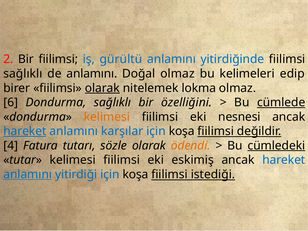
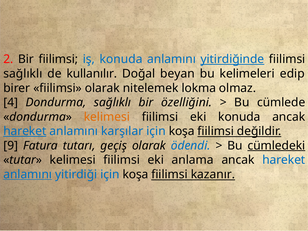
iş gürültü: gürültü -> konuda (121, 59)
yitirdiğinde underline: none -> present (232, 59)
de anlamını: anlamını -> kullanılır (92, 74)
Doğal olmaz: olmaz -> beyan (178, 74)
olarak underline: present -> none (102, 88)
6: 6 -> 4 (11, 102)
cümlede underline: present -> none (281, 102)
eki nesnesi: nesnesi -> konuda (239, 117)
4: 4 -> 9 (11, 146)
sözle: sözle -> geçiş (114, 146)
ödendi colour: orange -> blue (191, 146)
eskimiş: eskimiş -> anlama (193, 160)
istediği: istediği -> kazanır (213, 174)
